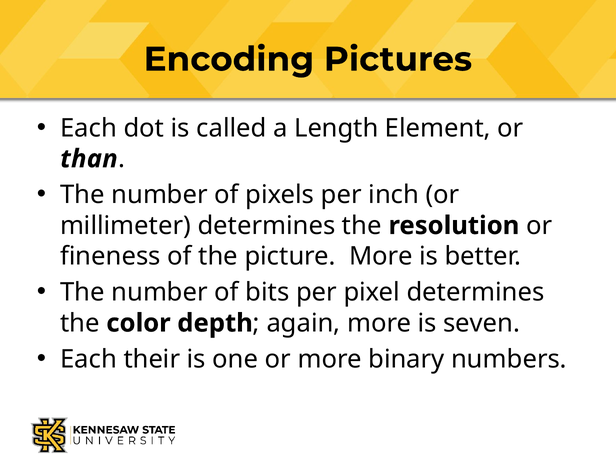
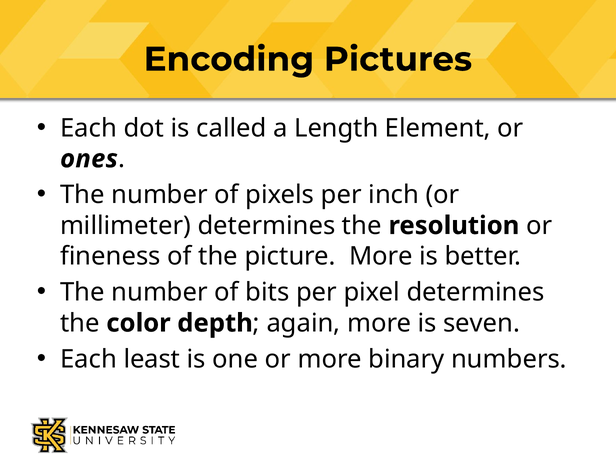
than: than -> ones (89, 159)
their: their -> least (152, 359)
